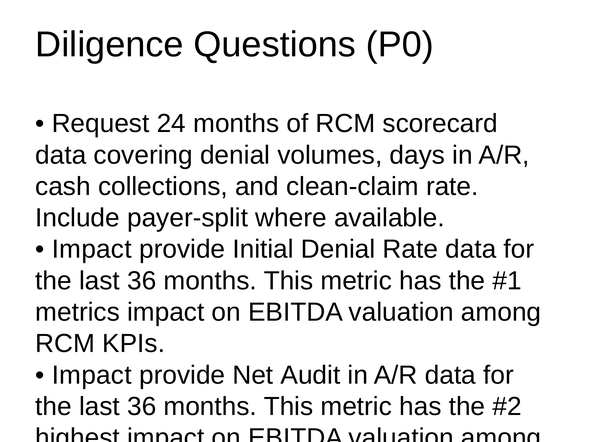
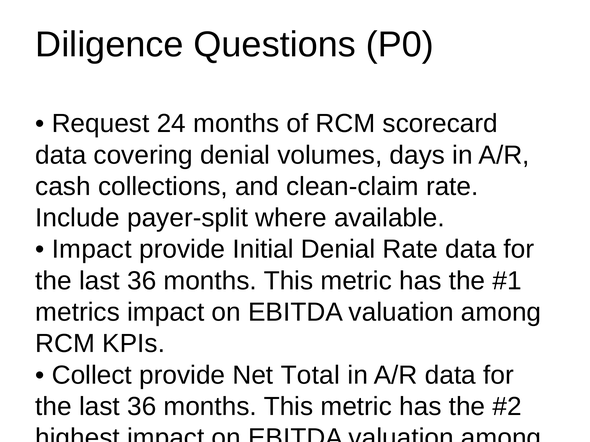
Impact: Impact -> Collect (92, 376)
Audit: Audit -> Total (310, 376)
